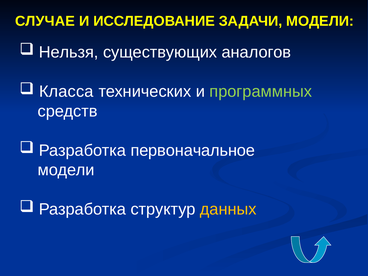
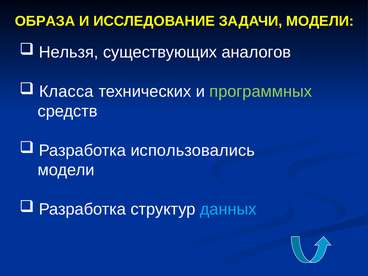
СЛУЧАЕ: СЛУЧАЕ -> ОБРАЗА (45, 21)
первоначальное: первоначальное -> использовались (193, 150)
данных colour: yellow -> light blue (228, 209)
